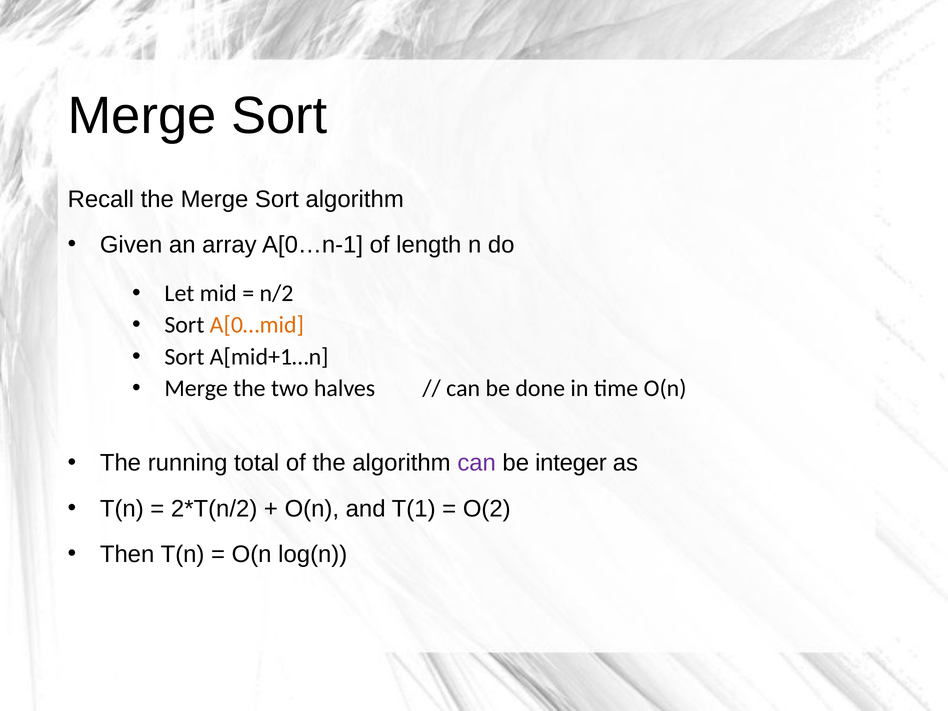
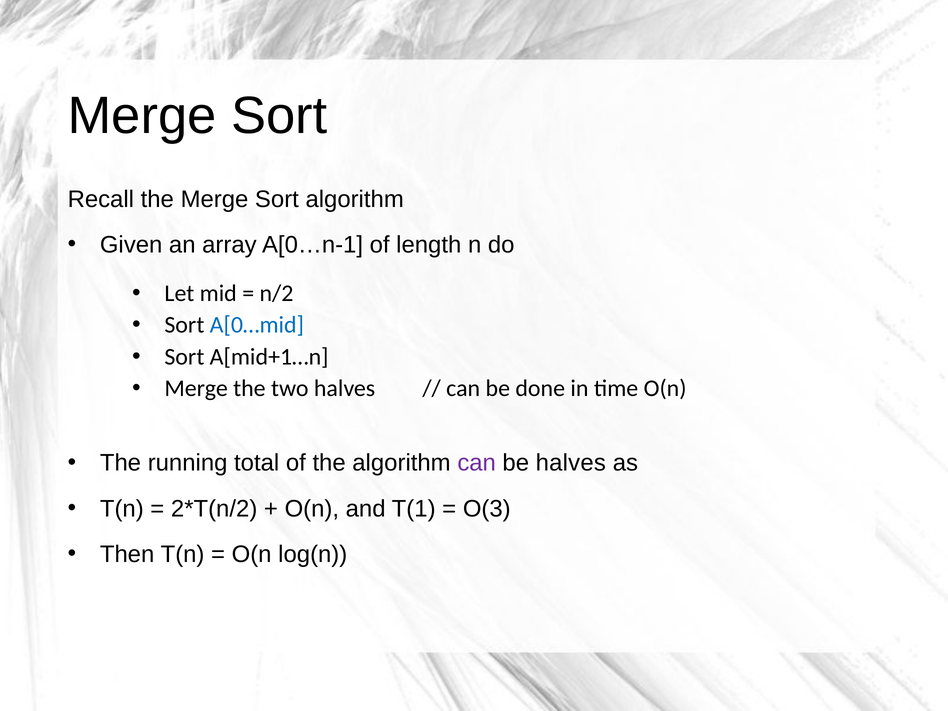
A[0…mid colour: orange -> blue (257, 325)
be integer: integer -> halves (571, 463)
O(2: O(2 -> O(3 (487, 509)
